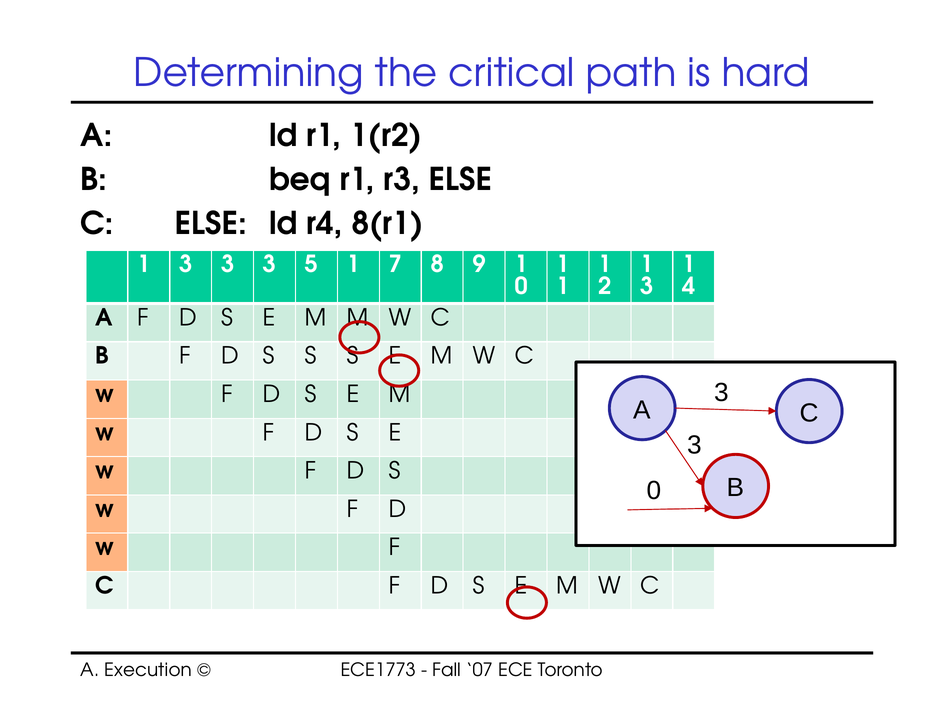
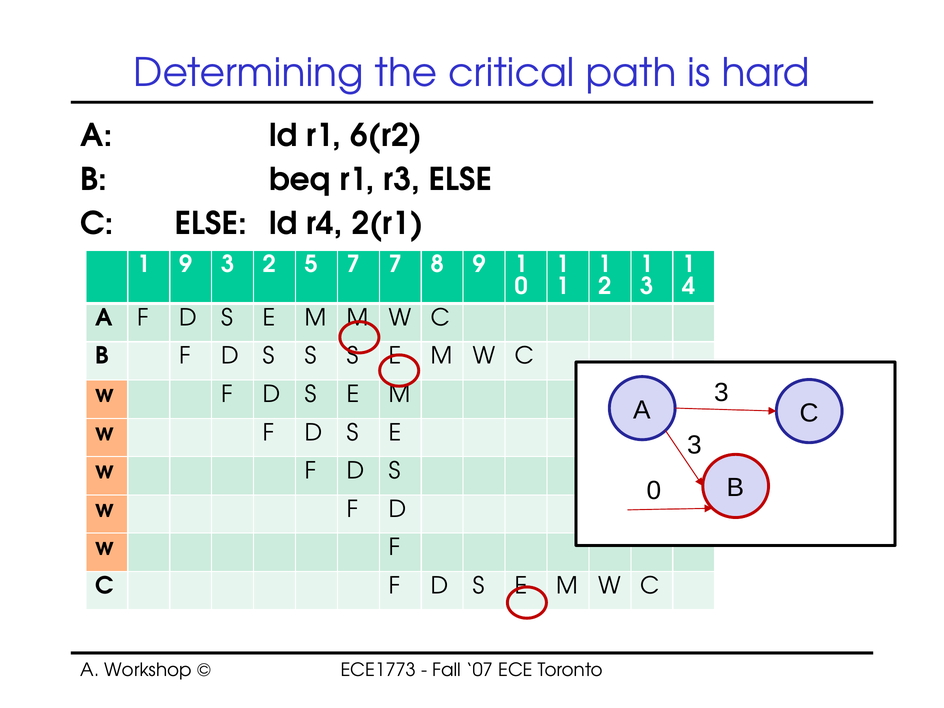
1(r2: 1(r2 -> 6(r2 (386, 136)
8(r1: 8(r1 -> 2(r1 (387, 224)
3: 3 -> 9 (186, 265)
3: 3 -> 2 (270, 265)
5 1: 1 -> 7 (353, 265)
Execution: Execution -> Workshop (148, 670)
